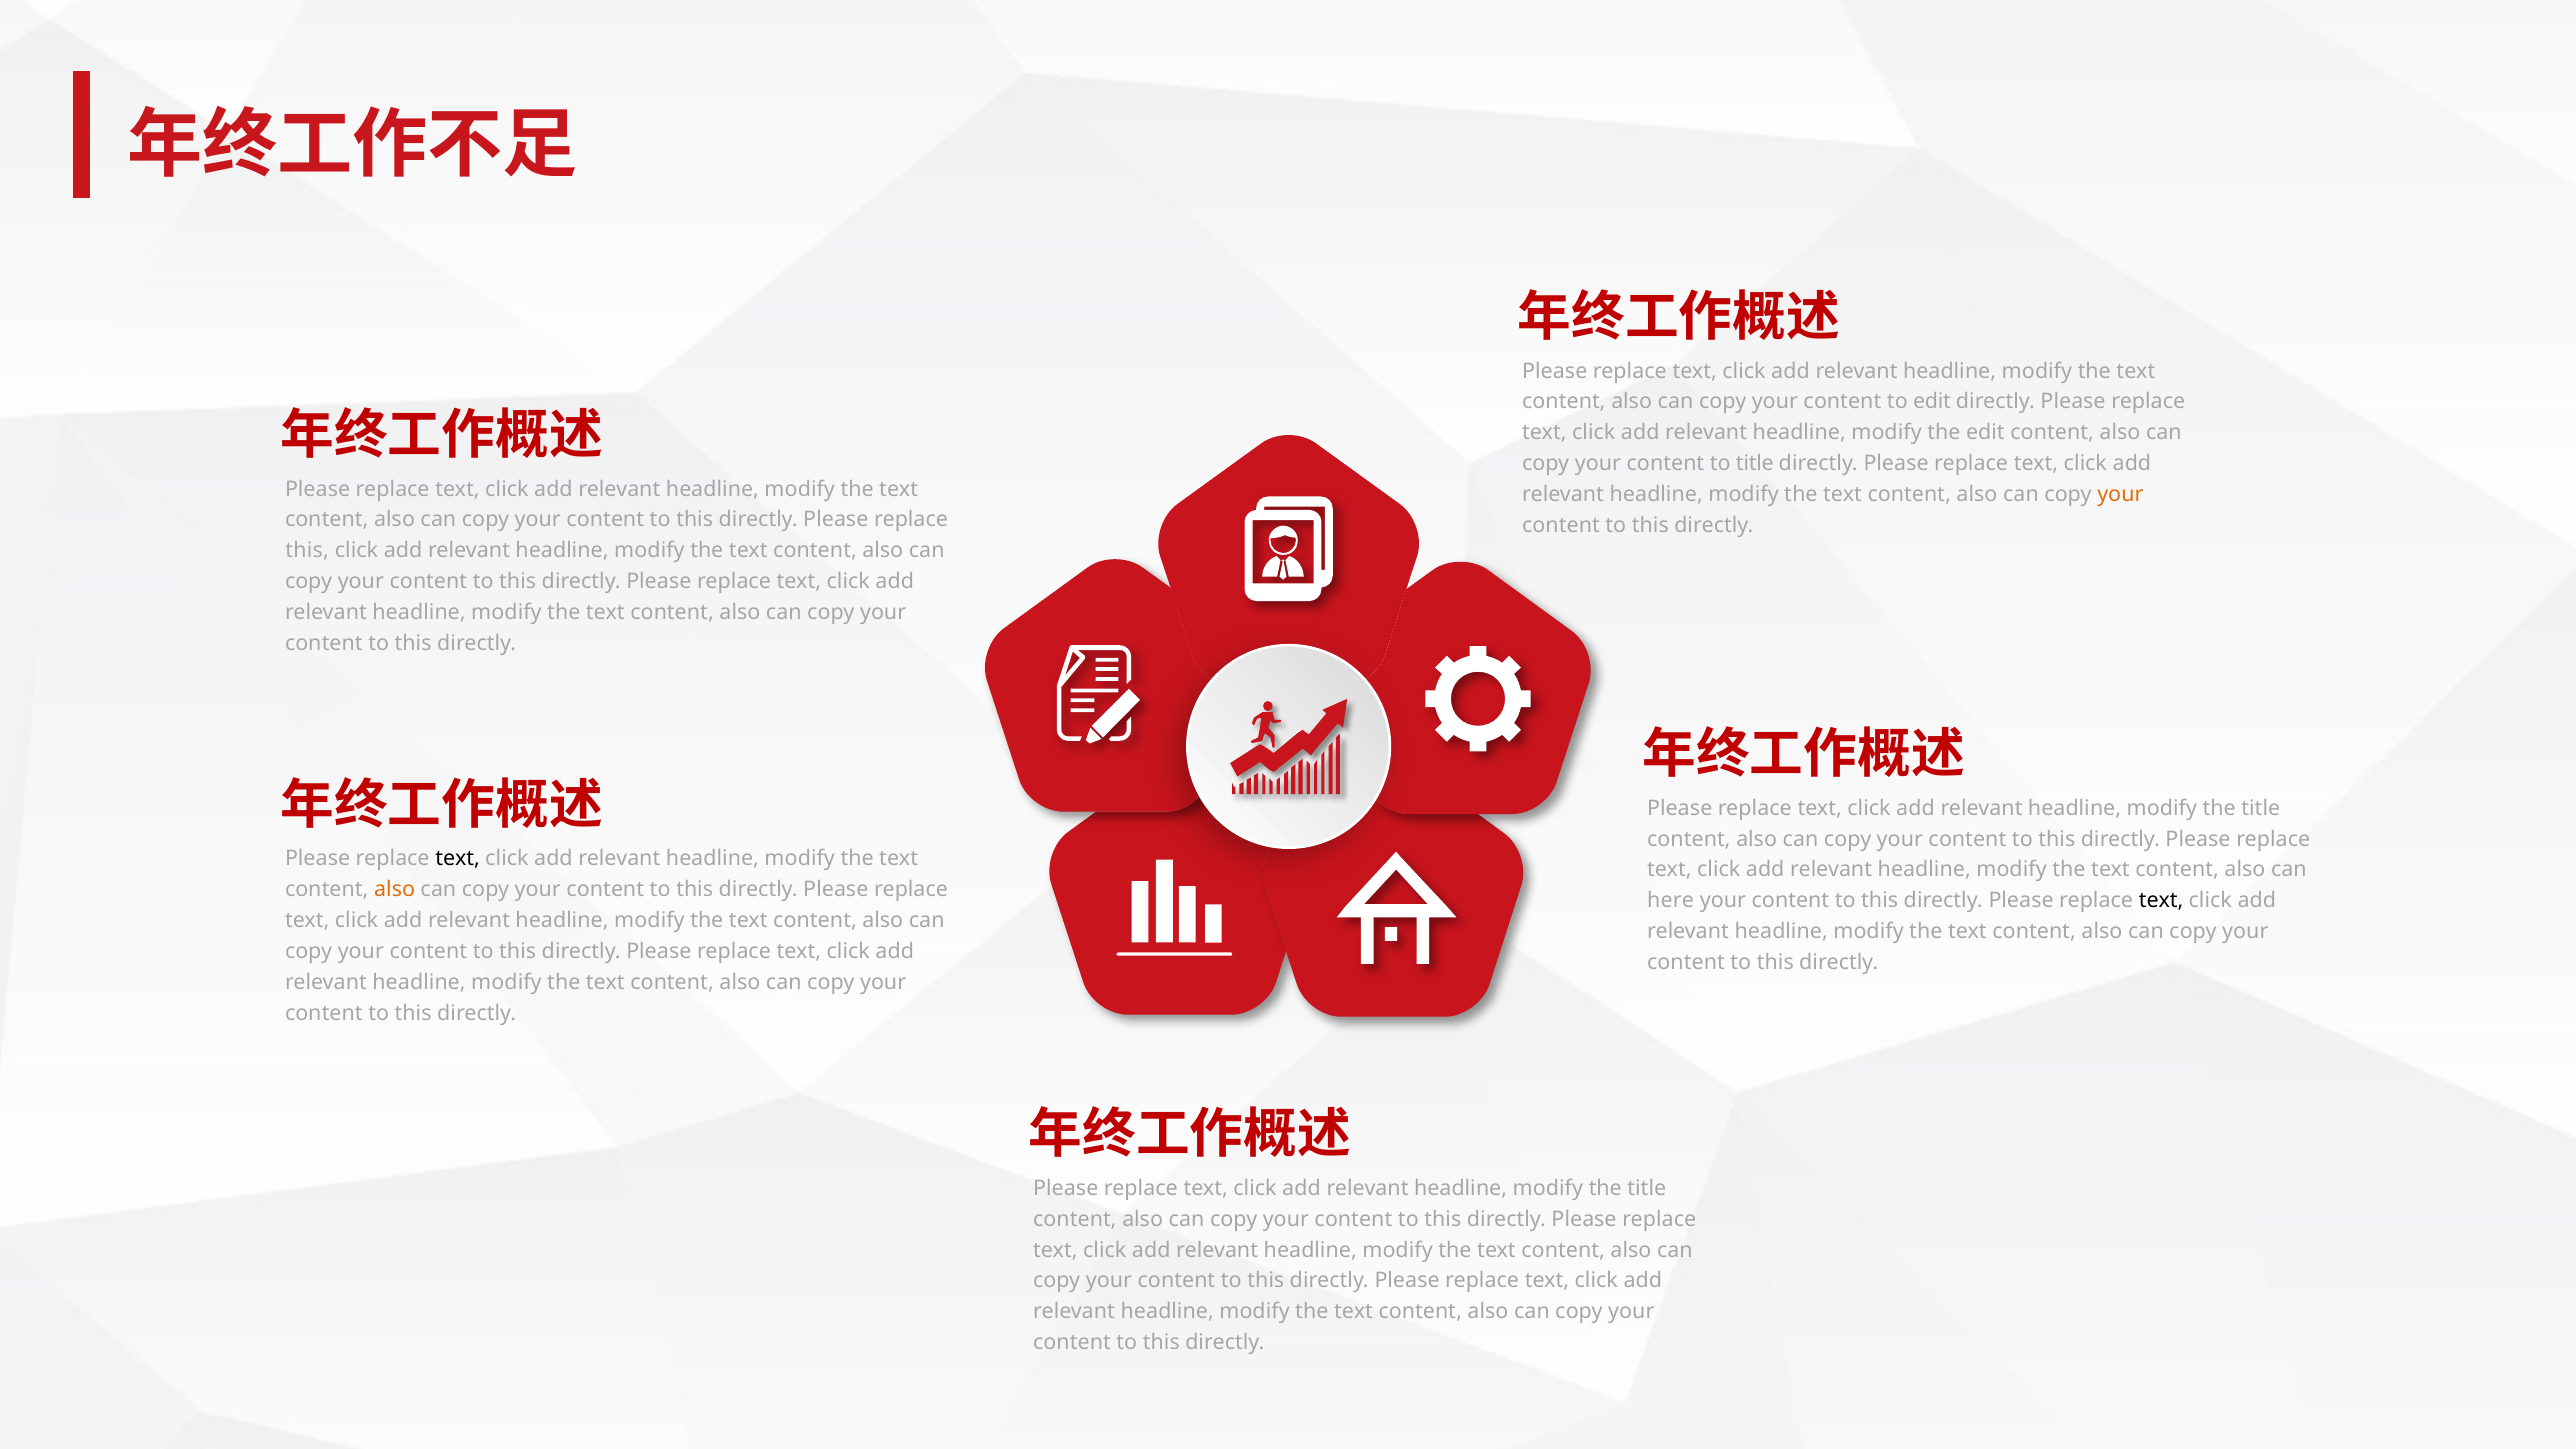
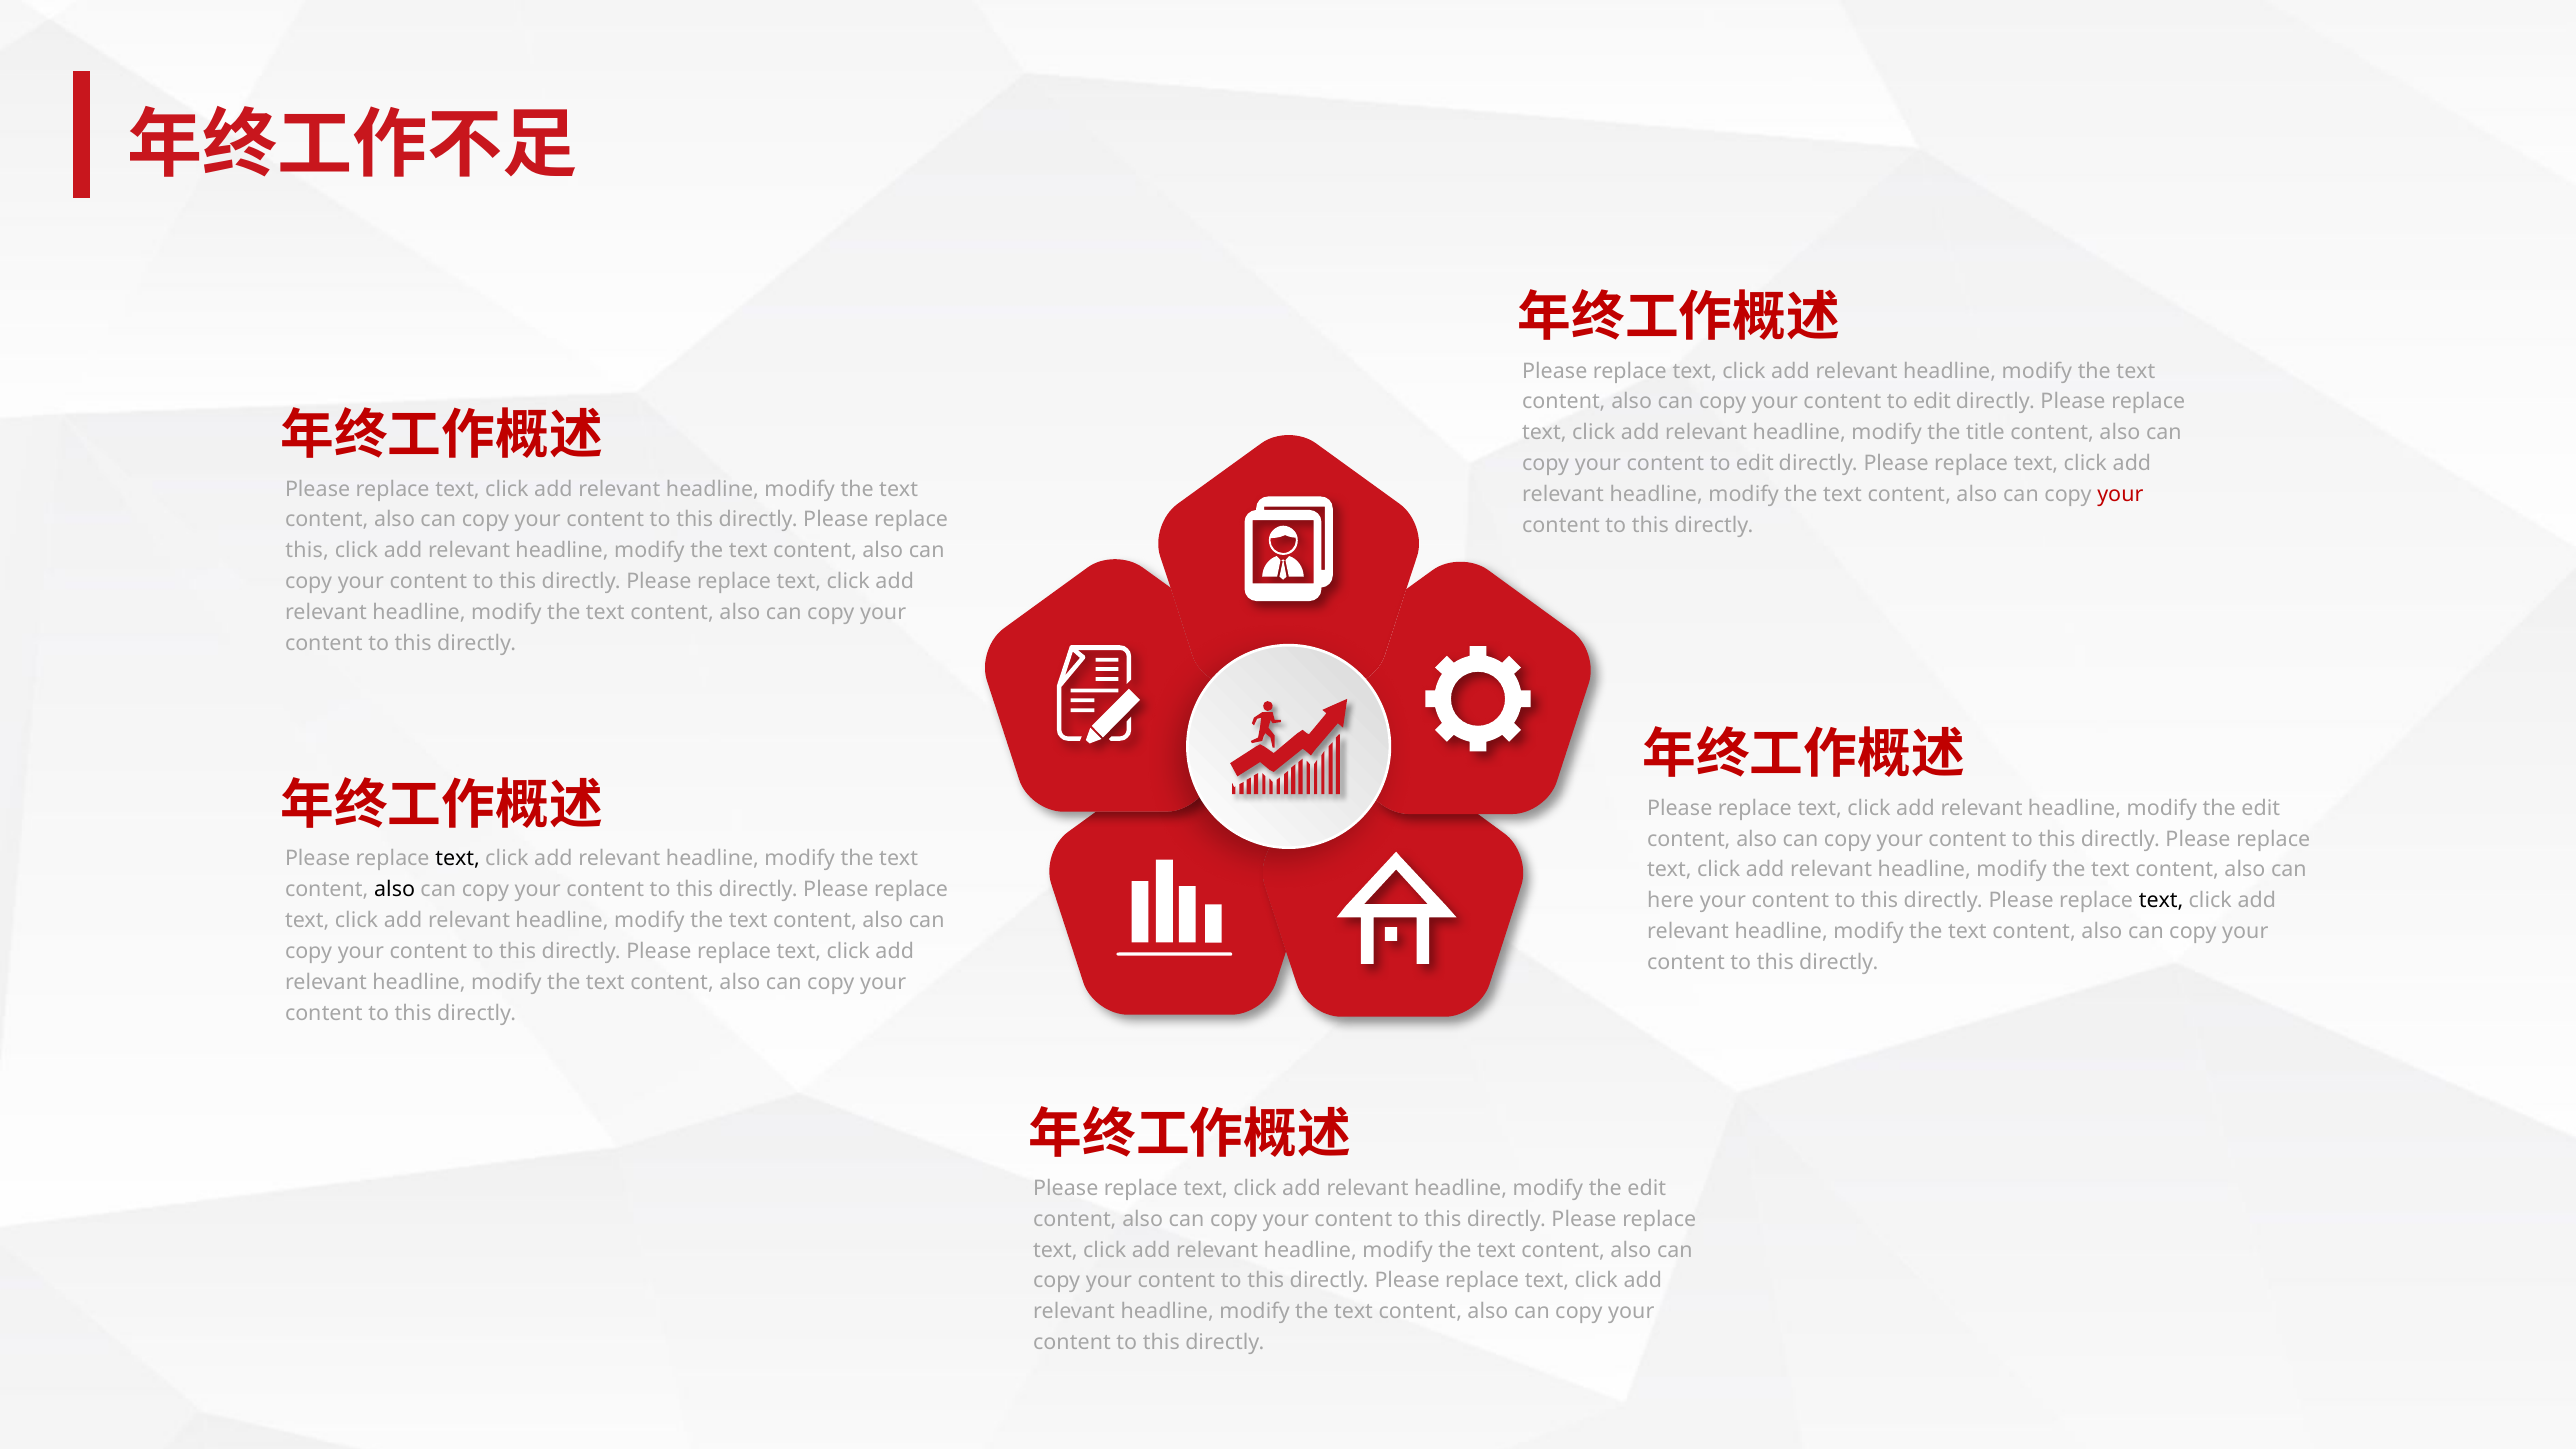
the edit: edit -> title (1985, 433)
title: title -> edit (1755, 463)
your colour: orange -> red (2120, 494)
title: title -> edit (2261, 808)
also colour: orange -> black (395, 890)
title: title -> edit (1647, 1188)
